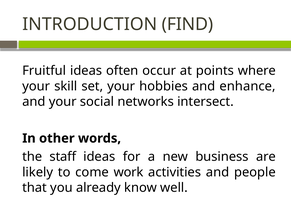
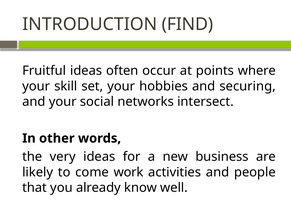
enhance: enhance -> securing (248, 86)
staff: staff -> very (63, 157)
